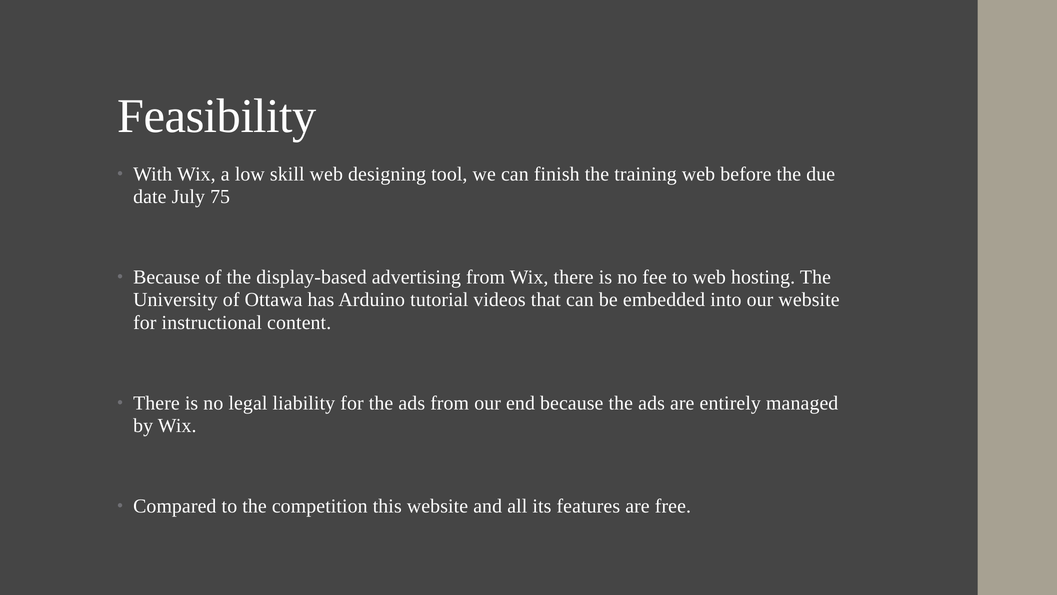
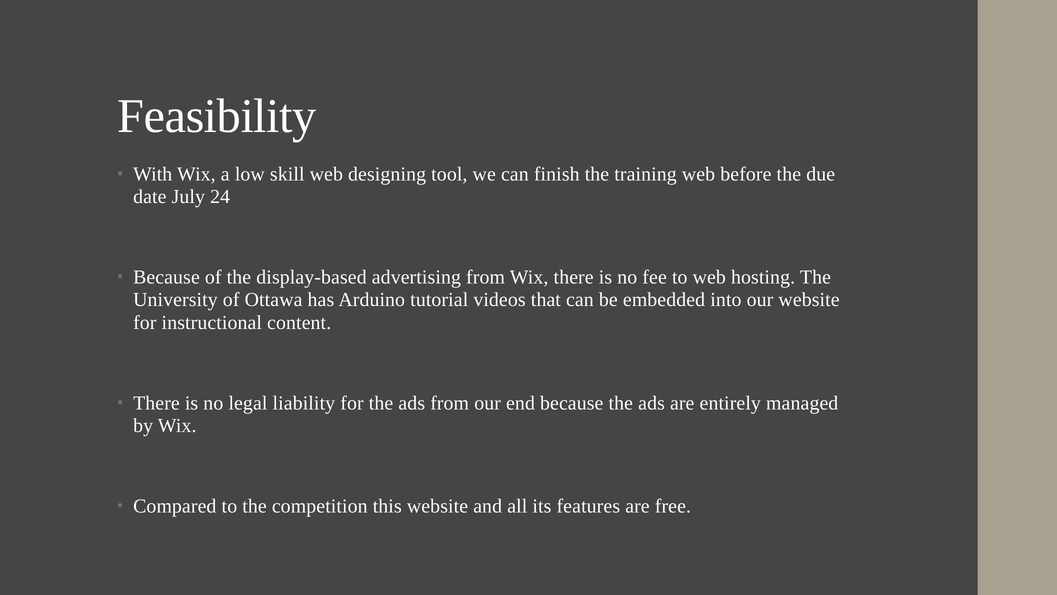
75: 75 -> 24 (220, 197)
